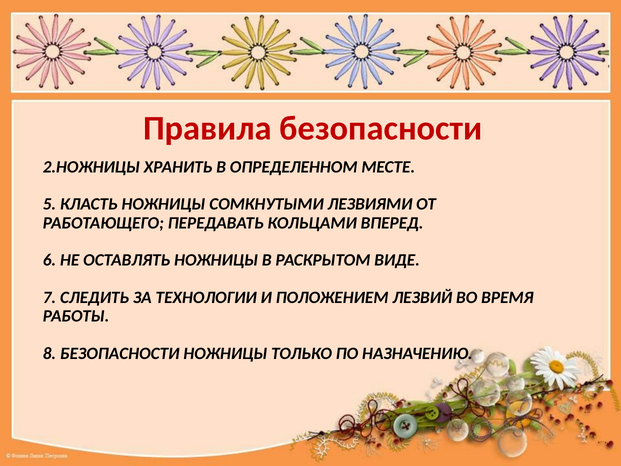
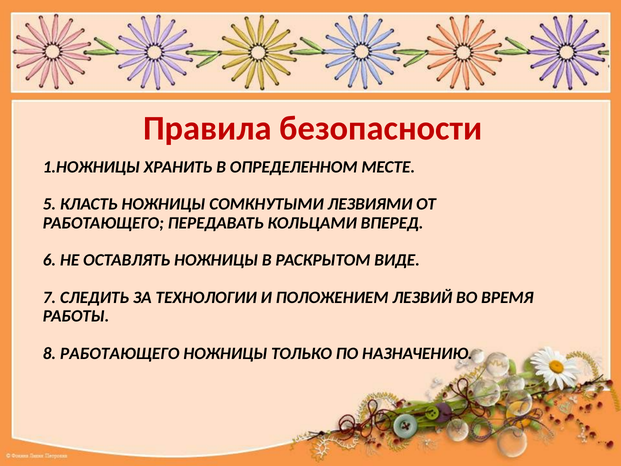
2.НОЖНИЦЫ: 2.НОЖНИЦЫ -> 1.НОЖНИЦЫ (91, 167)
8 БЕЗОПАСНОСТИ: БЕЗОПАСНОСТИ -> РАБОТАЮЩЕГО (120, 353)
